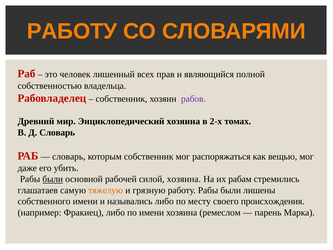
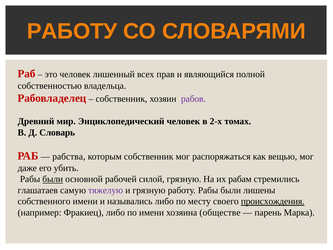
Энциклопедический хозяина: хозяина -> человек (183, 121)
словарь: словарь -> рабства (69, 156)
силой хозяина: хозяина -> грязную (184, 179)
тяжелую colour: orange -> purple (106, 190)
происхождения underline: none -> present (273, 201)
ремеслом: ремеслом -> обществе (220, 212)
